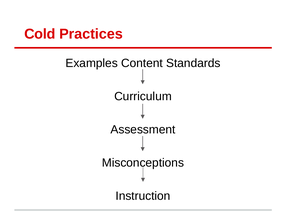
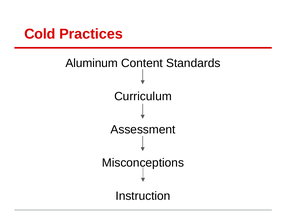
Examples: Examples -> Aluminum (92, 63)
